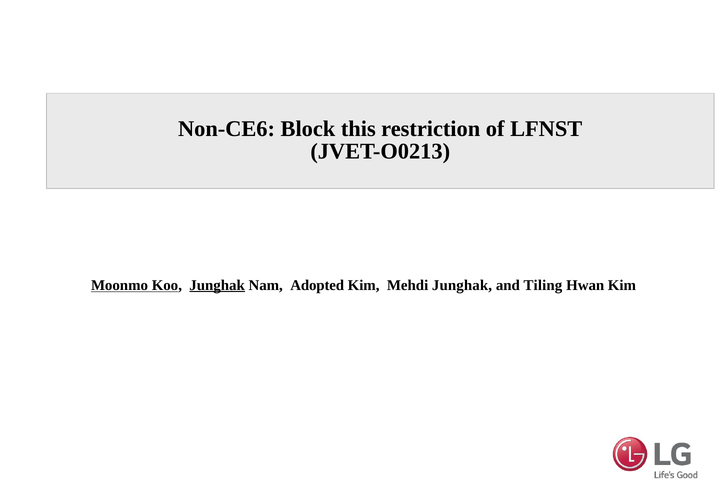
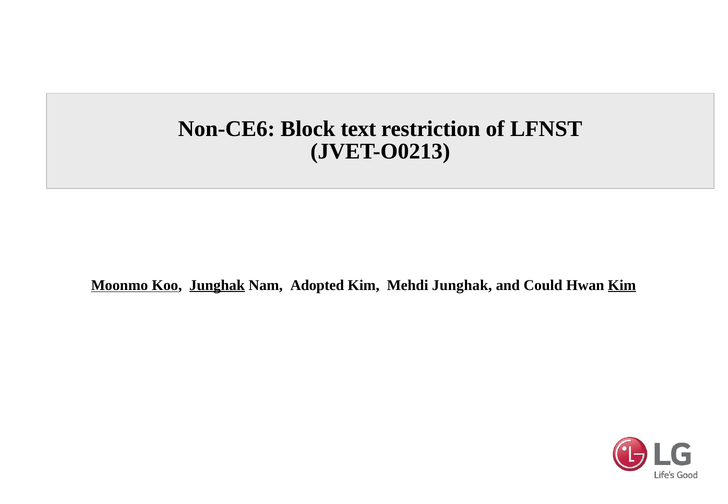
this: this -> text (358, 129)
Tiling: Tiling -> Could (543, 285)
Kim underline: none -> present (622, 285)
